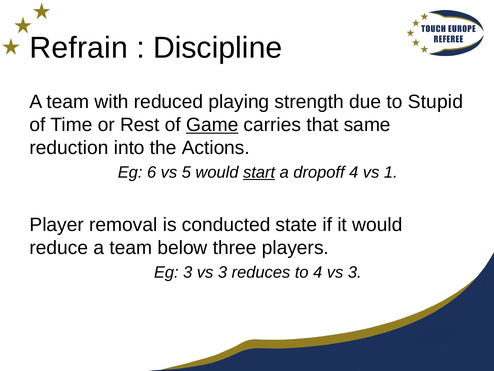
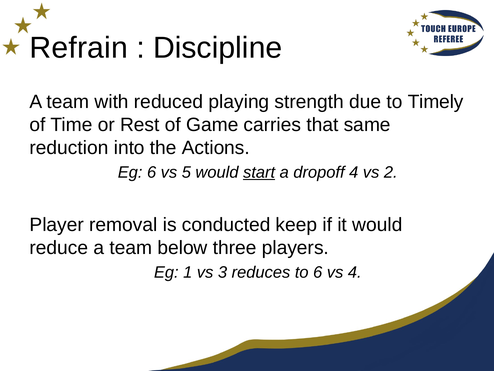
Stupid: Stupid -> Timely (436, 102)
Game underline: present -> none (212, 125)
1: 1 -> 2 (391, 172)
state: state -> keep (296, 225)
Eg 3: 3 -> 1 (188, 272)
to 4: 4 -> 6 (318, 272)
3: 3 -> 4 (355, 272)
